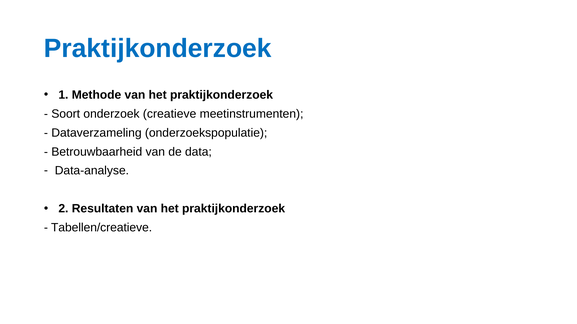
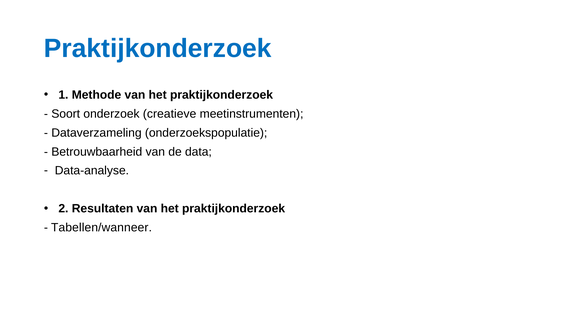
Tabellen/creatieve: Tabellen/creatieve -> Tabellen/wanneer (101, 228)
